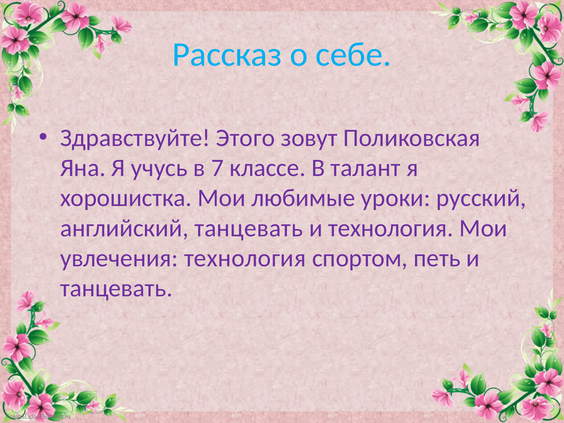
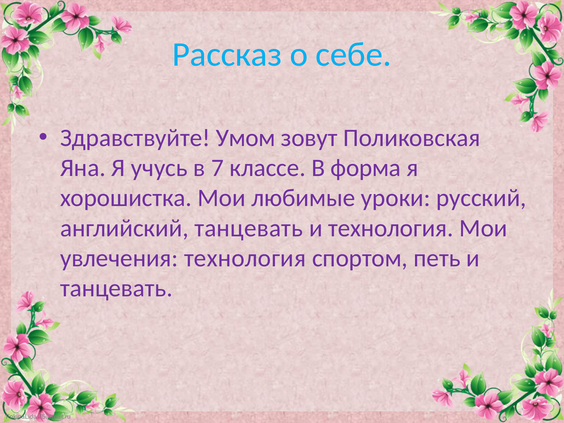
Этого: Этого -> Умом (246, 138)
талант: талант -> форма (366, 168)
